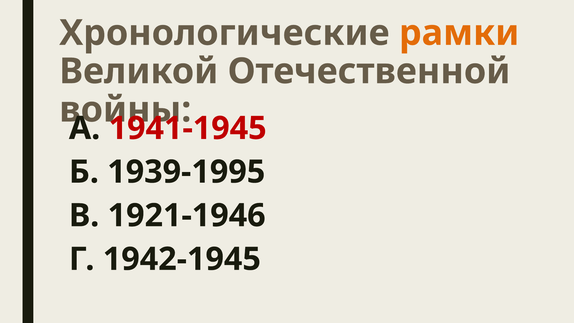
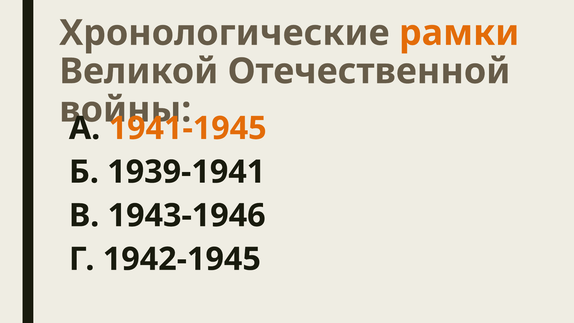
1941-1945 colour: red -> orange (188, 128)
1939-1995: 1939-1995 -> 1939-1941 (186, 172)
1921-1946: 1921-1946 -> 1943-1946 (187, 215)
